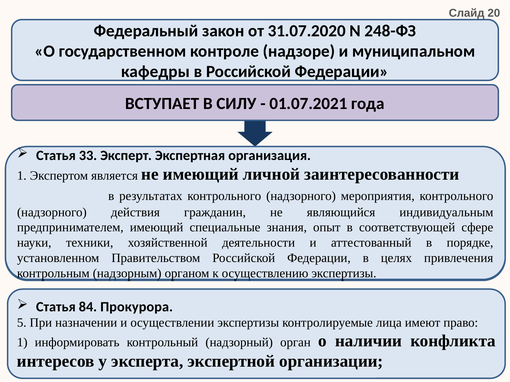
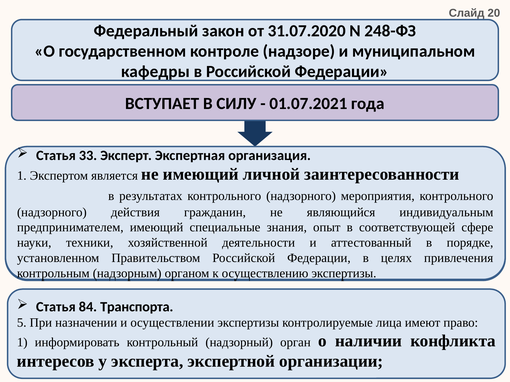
Прокурора: Прокурора -> Транспорта (137, 307)
